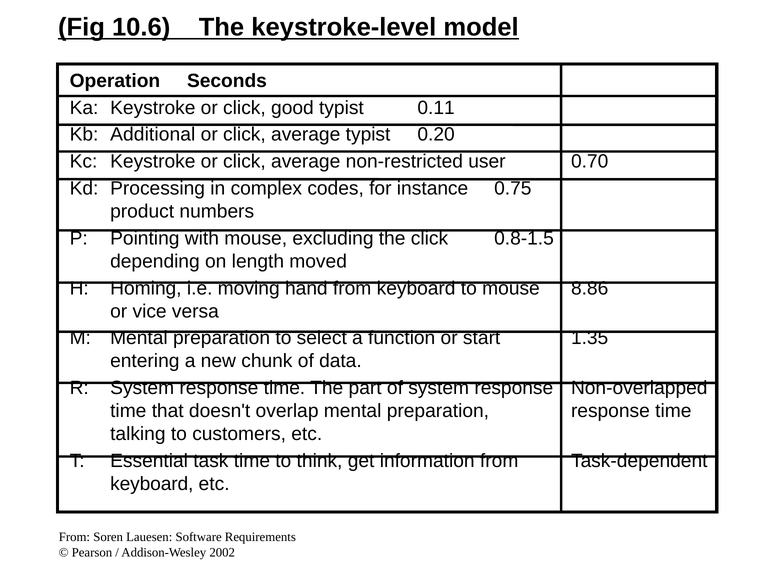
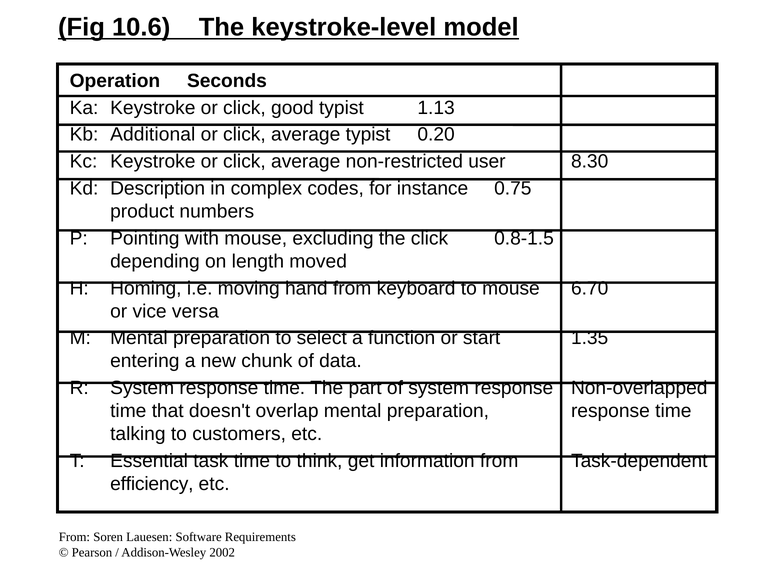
0.11: 0.11 -> 1.13 (436, 108)
0.70: 0.70 -> 8.30 (590, 161)
Processing: Processing -> Description (158, 188)
8.86: 8.86 -> 6.70 (590, 288)
keyboard: keyboard -> efficiency (152, 484)
